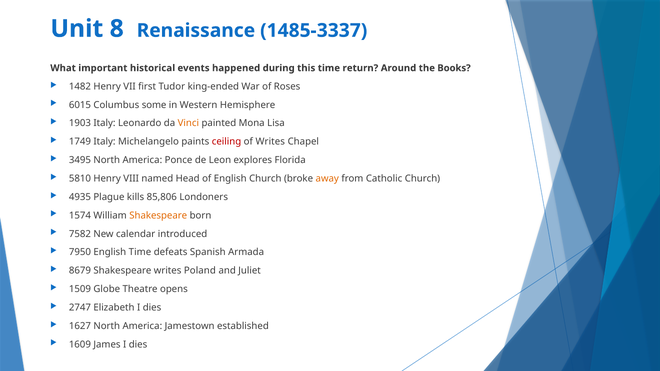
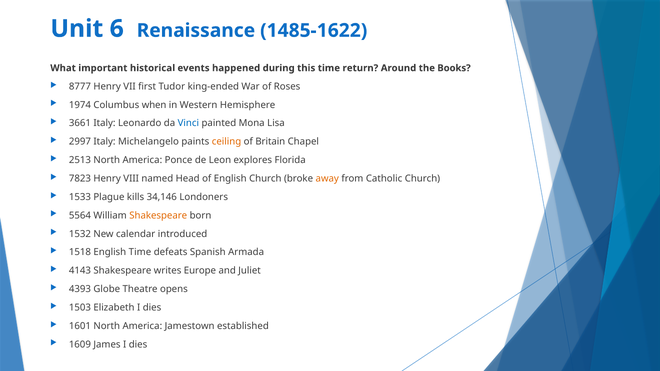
8: 8 -> 6 (117, 29)
1485-3337: 1485-3337 -> 1485-1622 (314, 31)
1482: 1482 -> 8777 (80, 87)
6015: 6015 -> 1974 (80, 105)
some: some -> when (154, 105)
1903: 1903 -> 3661 (80, 123)
Vinci colour: orange -> blue (188, 123)
1749: 1749 -> 2997 (80, 142)
ceiling colour: red -> orange (227, 142)
of Writes: Writes -> Britain (270, 142)
3495: 3495 -> 2513 (80, 160)
5810: 5810 -> 7823 (80, 179)
4935: 4935 -> 1533 (80, 197)
85,806: 85,806 -> 34,146 (162, 197)
1574: 1574 -> 5564 (80, 216)
7582: 7582 -> 1532 (80, 234)
7950: 7950 -> 1518 (80, 252)
8679: 8679 -> 4143 (80, 271)
Poland: Poland -> Europe (200, 271)
1509: 1509 -> 4393 (80, 289)
2747: 2747 -> 1503 (80, 308)
1627: 1627 -> 1601 (80, 326)
